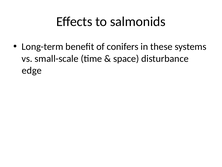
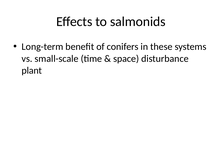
edge: edge -> plant (32, 70)
